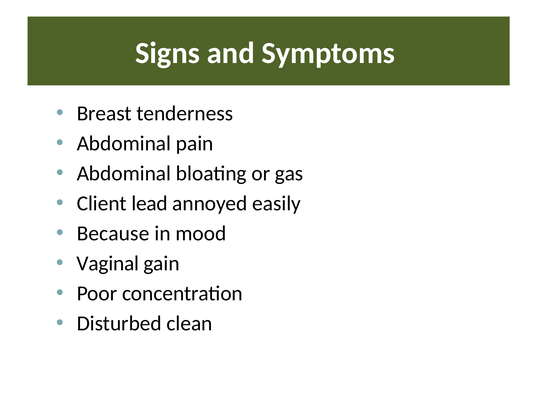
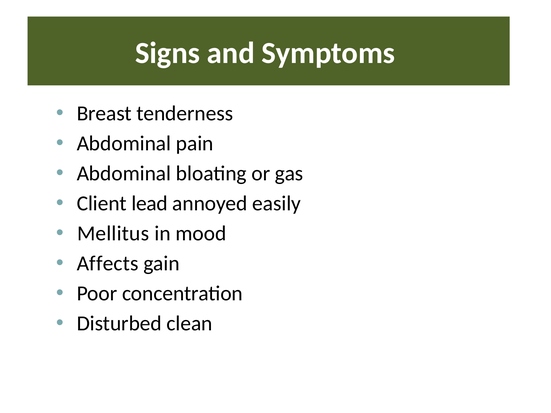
Because: Because -> Mellitus (113, 234)
Vaginal: Vaginal -> Affects (108, 264)
